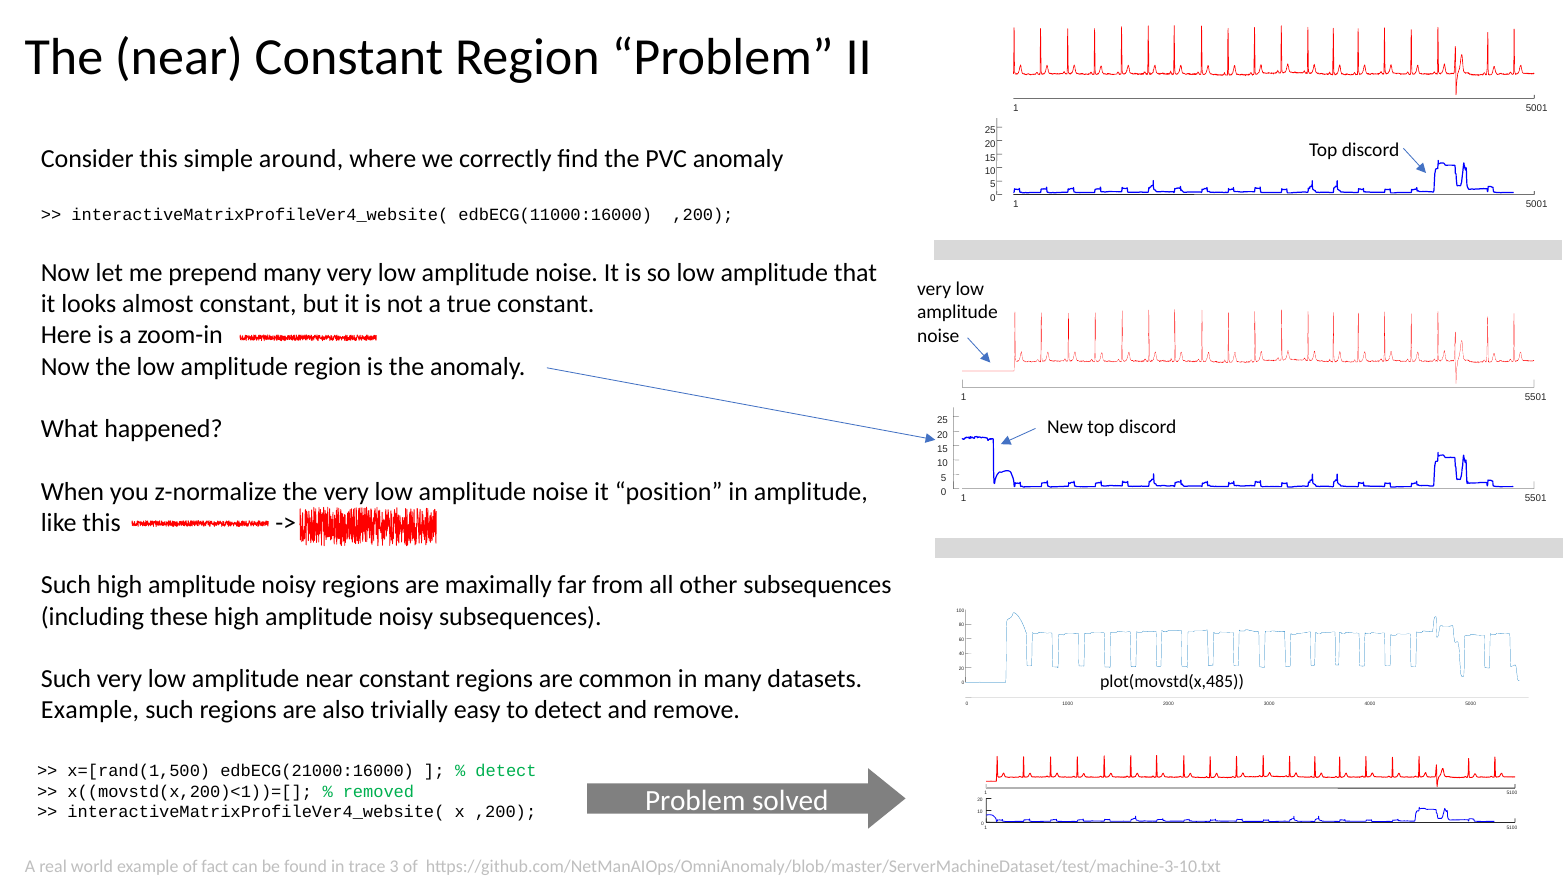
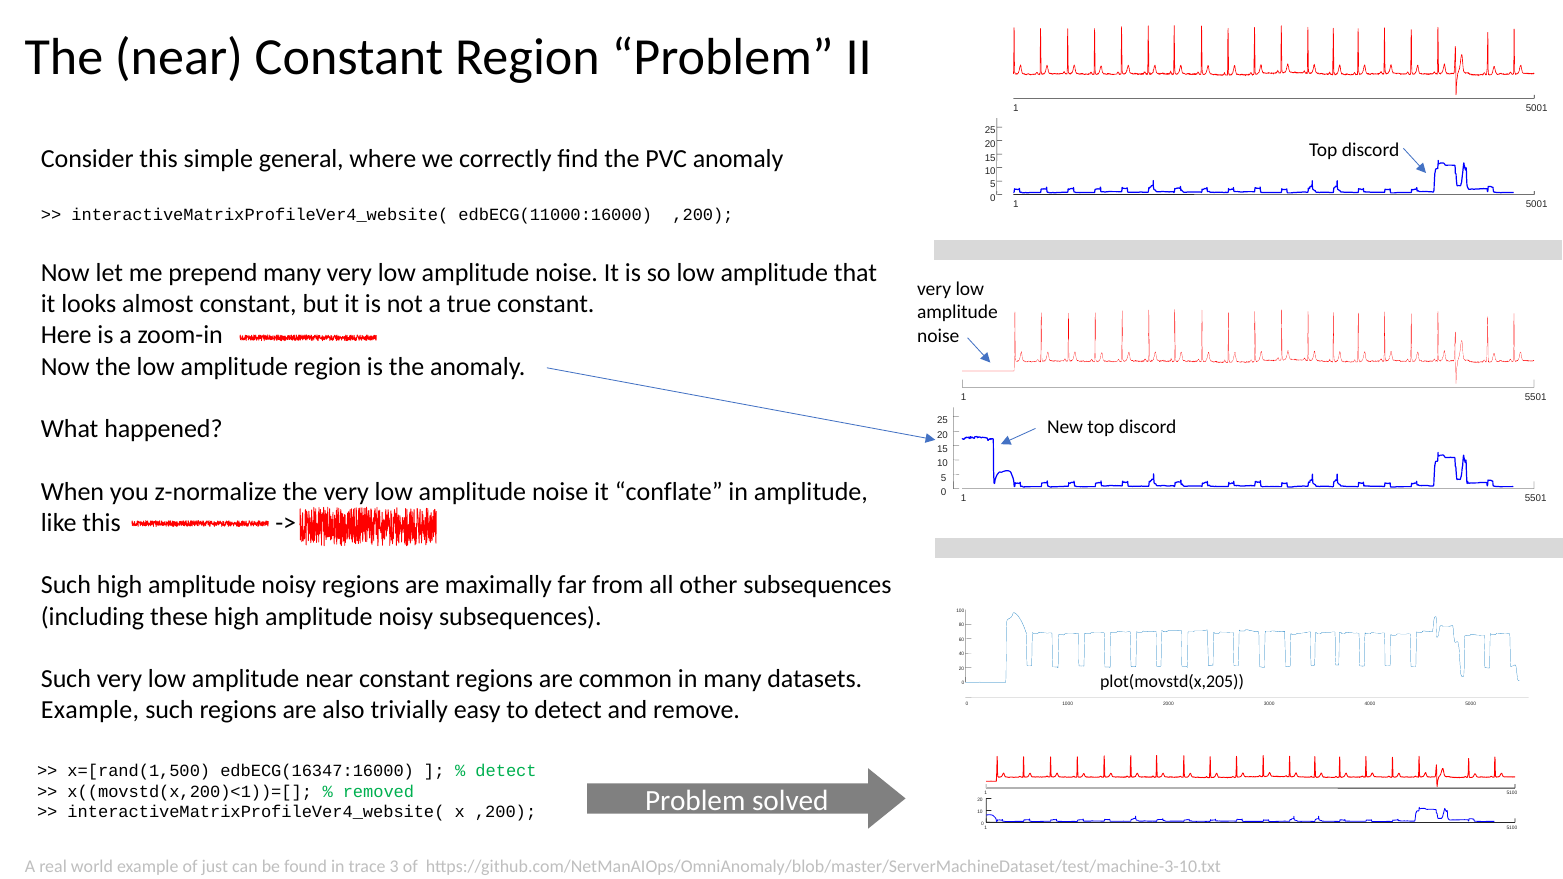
around: around -> general (301, 159)
position: position -> conflate (669, 492)
plot(movstd(x,485: plot(movstd(x,485 -> plot(movstd(x,205 (1172, 682)
edbECG(21000:16000: edbECG(21000:16000 -> edbECG(16347:16000 (317, 771)
fact: fact -> just (215, 867)
